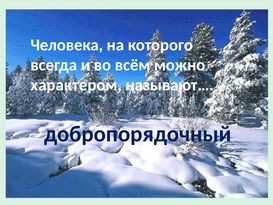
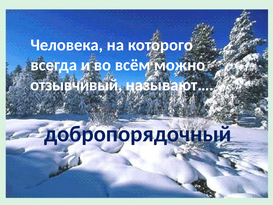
характером: характером -> отзывчивый (76, 85)
